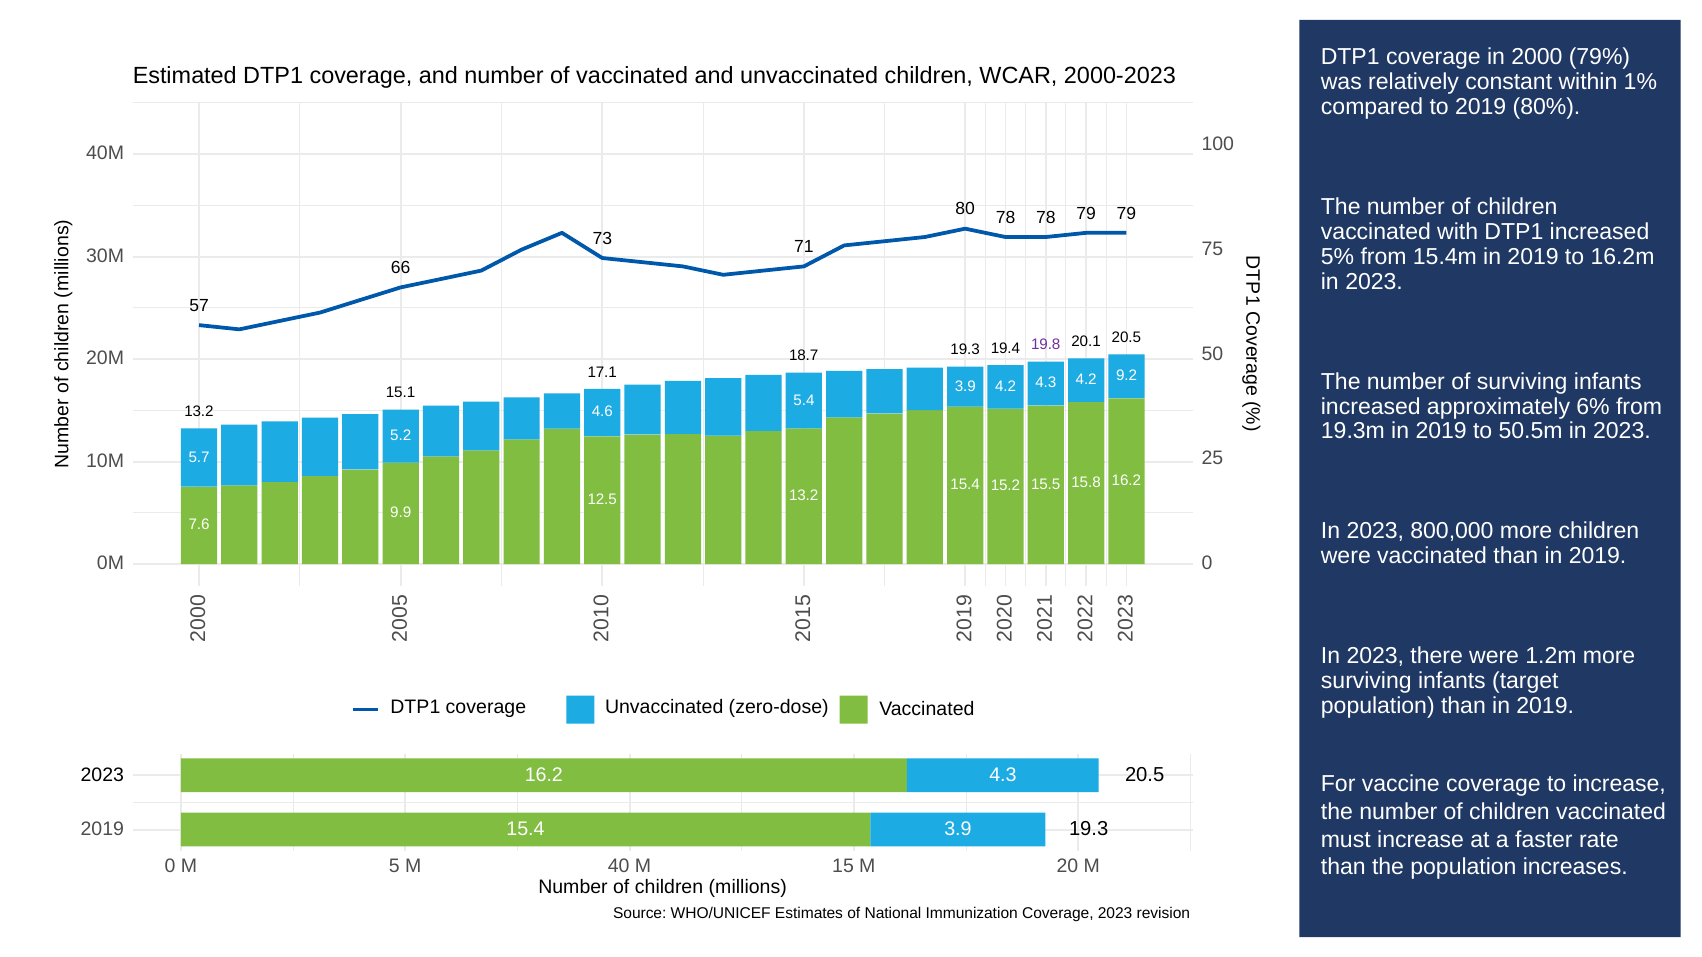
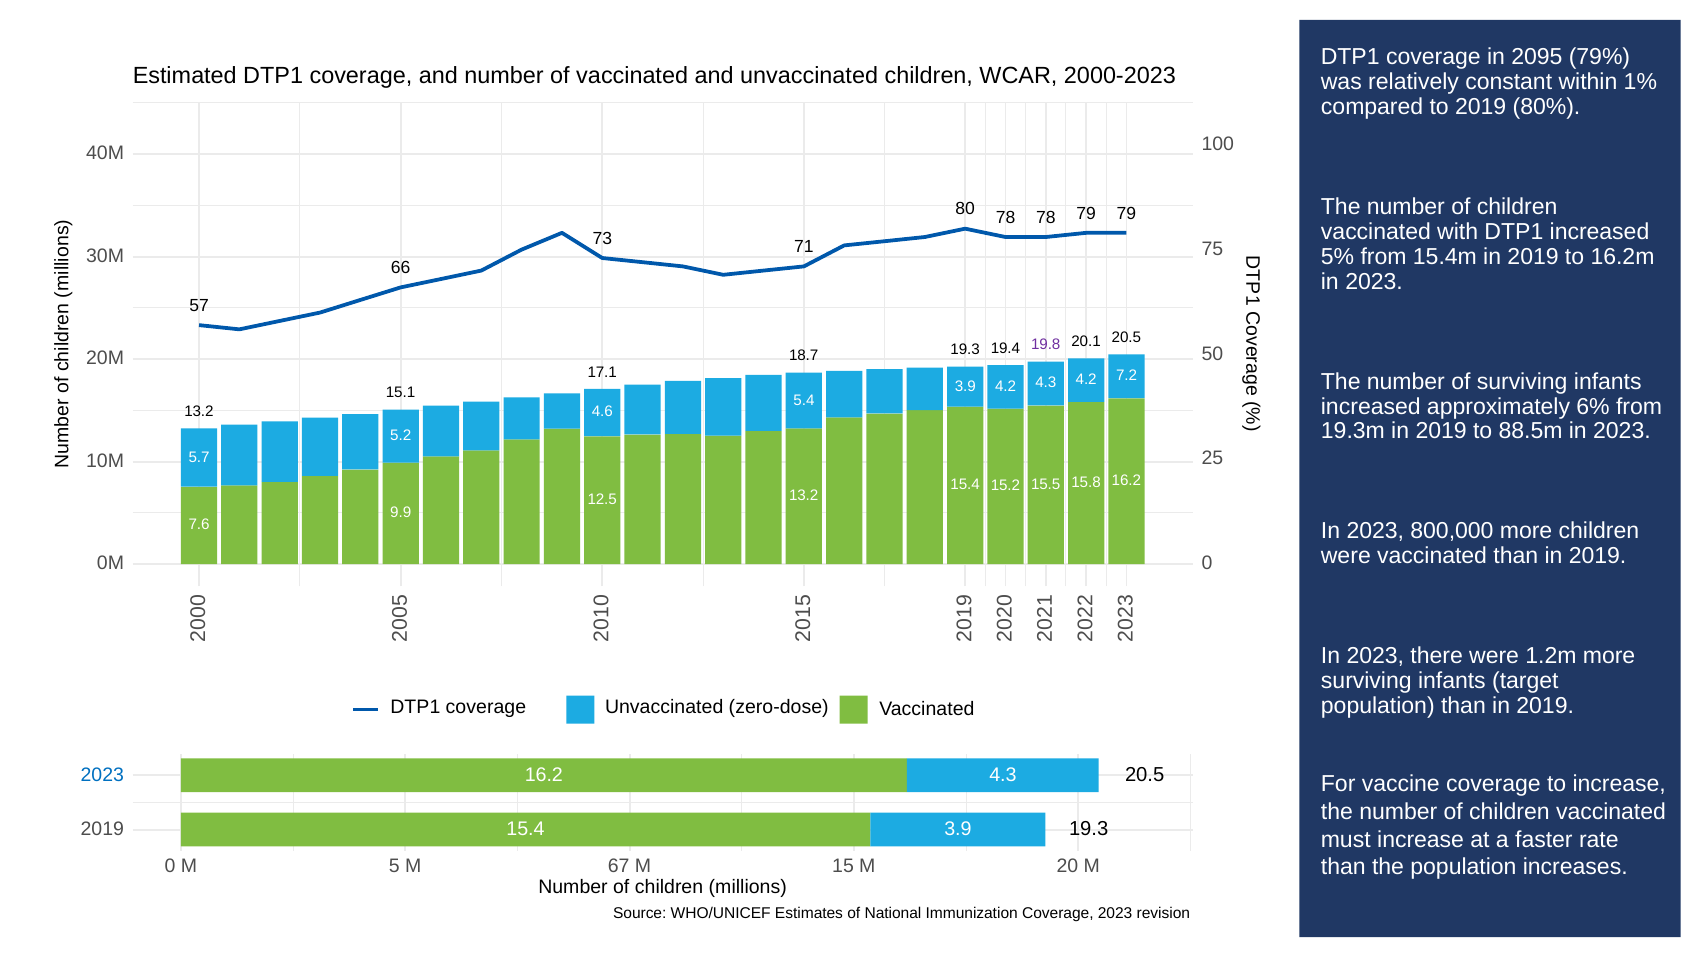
2000: 2000 -> 2095 (1537, 57)
9.2: 9.2 -> 7.2 (1127, 376)
50.5m: 50.5m -> 88.5m (1531, 432)
2023 colour: black -> blue (102, 775)
40: 40 -> 67 (619, 866)
